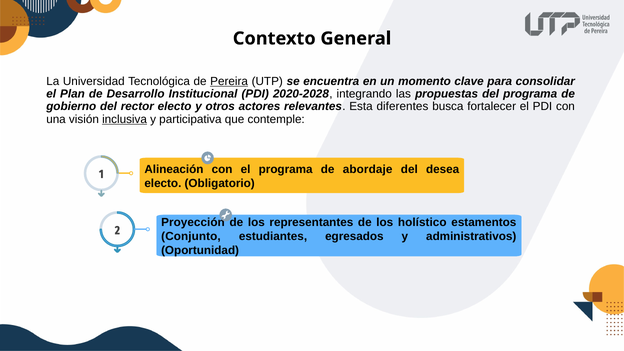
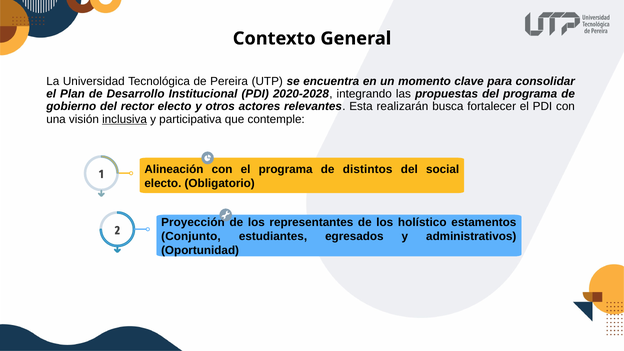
Pereira underline: present -> none (229, 81)
diferentes: diferentes -> realizarán (402, 107)
abordaje: abordaje -> distintos (368, 169)
desea: desea -> social (443, 169)
